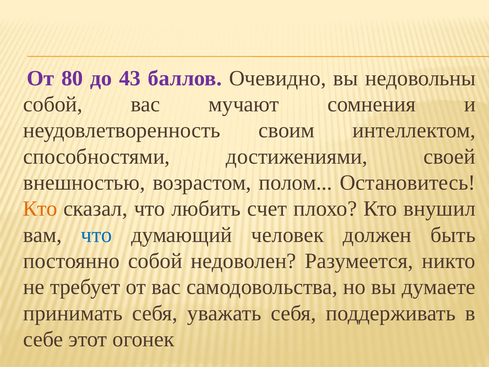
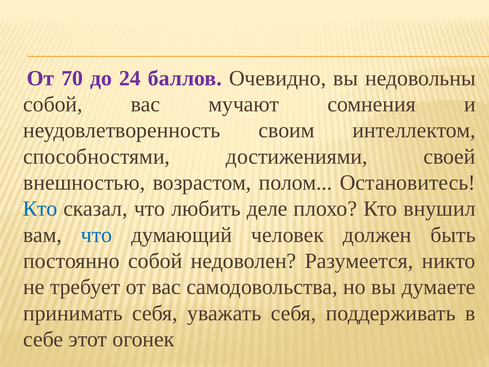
80: 80 -> 70 (72, 78)
43: 43 -> 24 (130, 78)
Кто colour: orange -> blue (40, 209)
счет: счет -> деле (267, 209)
